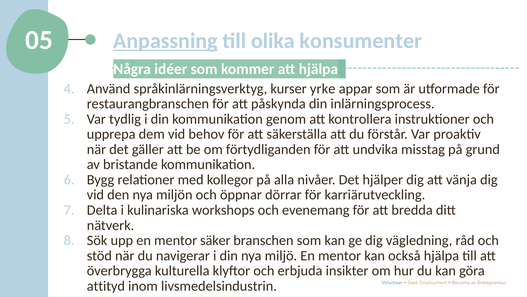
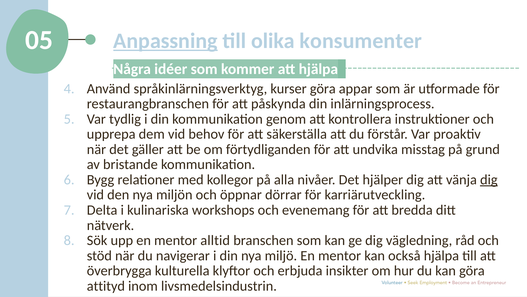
kurser yrke: yrke -> göra (323, 88)
dig underline: none -> present (489, 179)
säker: säker -> alltid (215, 240)
